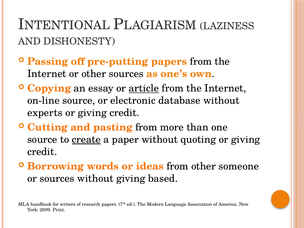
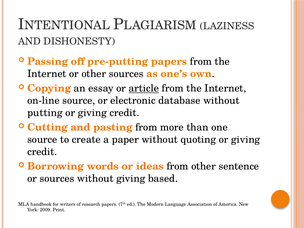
experts: experts -> putting (45, 113)
create underline: present -> none (86, 140)
someone: someone -> sentence (239, 166)
